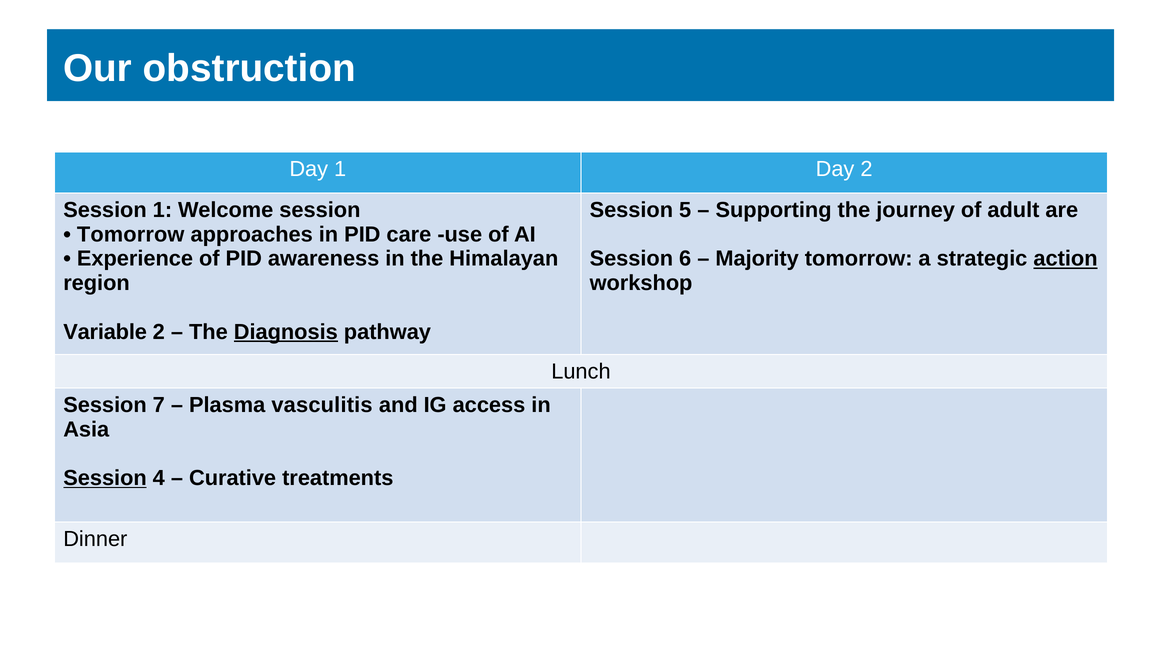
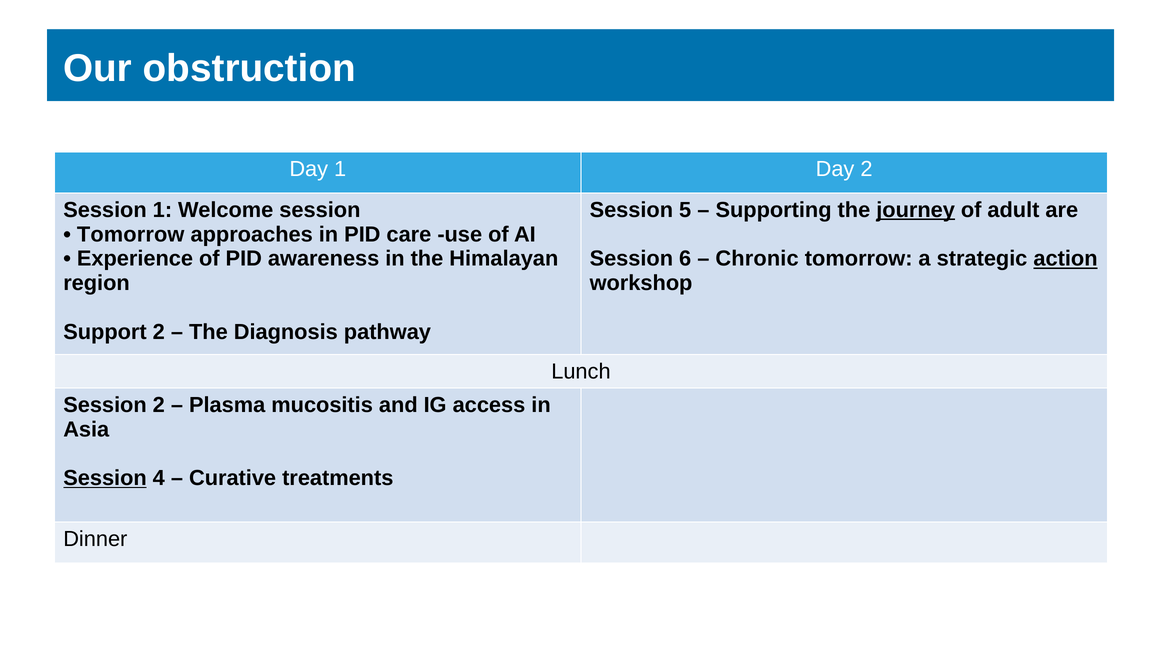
journey underline: none -> present (916, 210)
Majority: Majority -> Chronic (757, 259)
Variable: Variable -> Support (105, 332)
Diagnosis underline: present -> none (286, 332)
Session 7: 7 -> 2 (159, 405)
vasculitis: vasculitis -> mucositis (322, 405)
